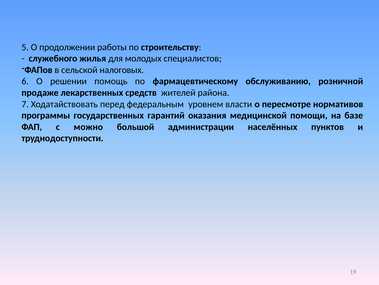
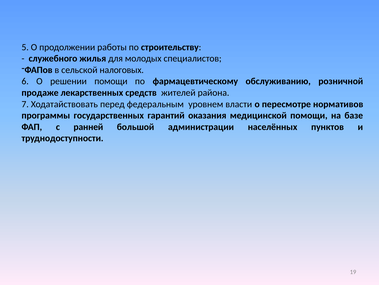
решении помощь: помощь -> помощи (111, 81)
можно: можно -> ранней (88, 127)
